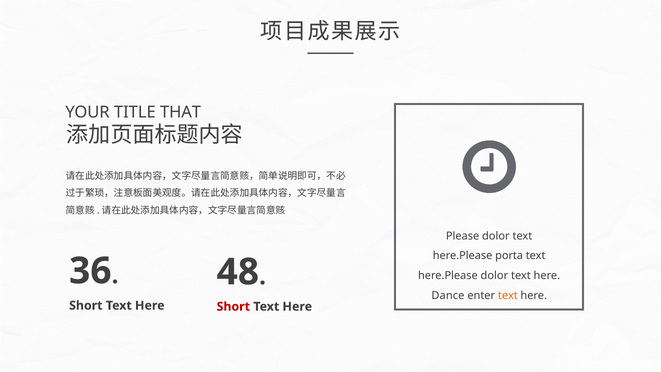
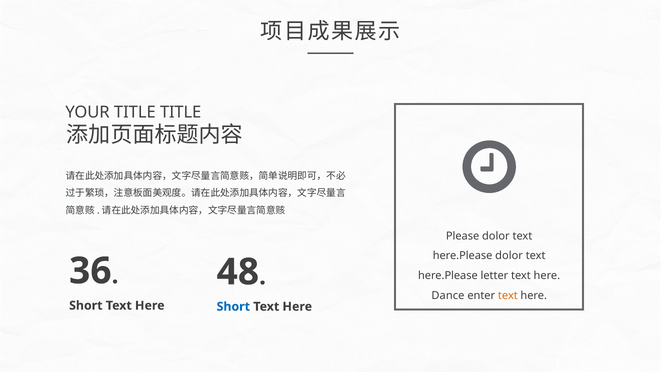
TITLE THAT: THAT -> TITLE (181, 112)
here.Please porta: porta -> dolor (509, 256)
here.Please dolor: dolor -> letter (494, 275)
Short colour: red -> blue (233, 306)
